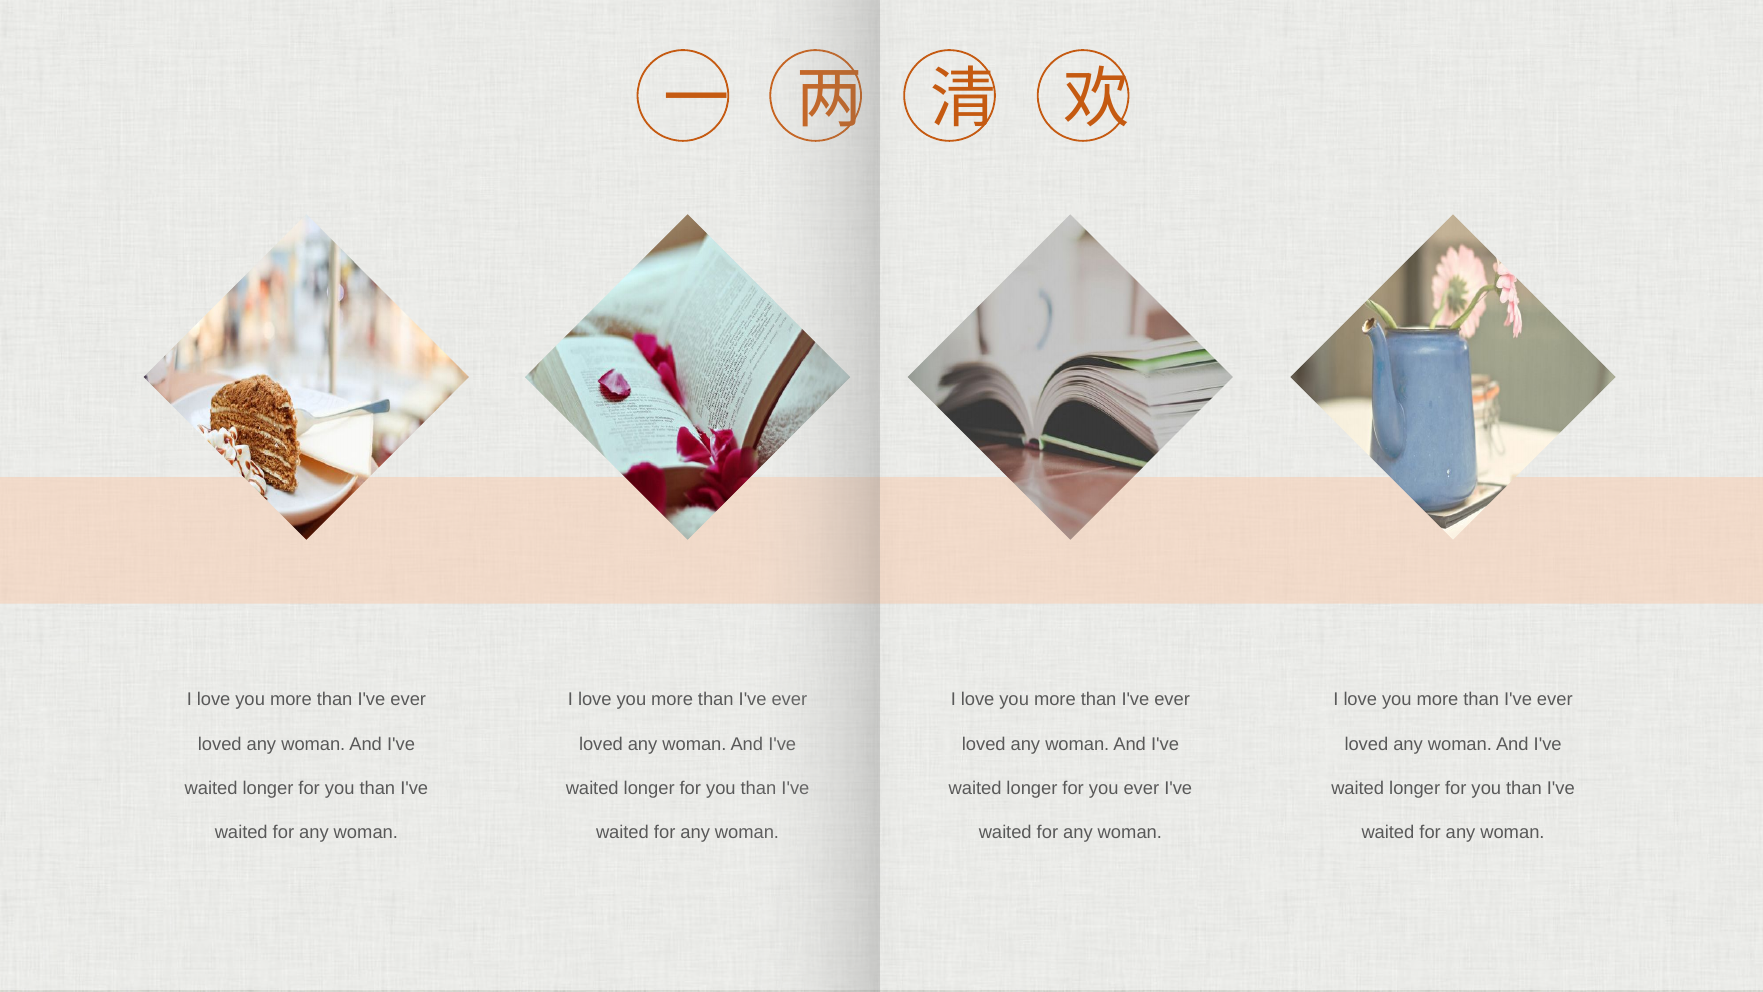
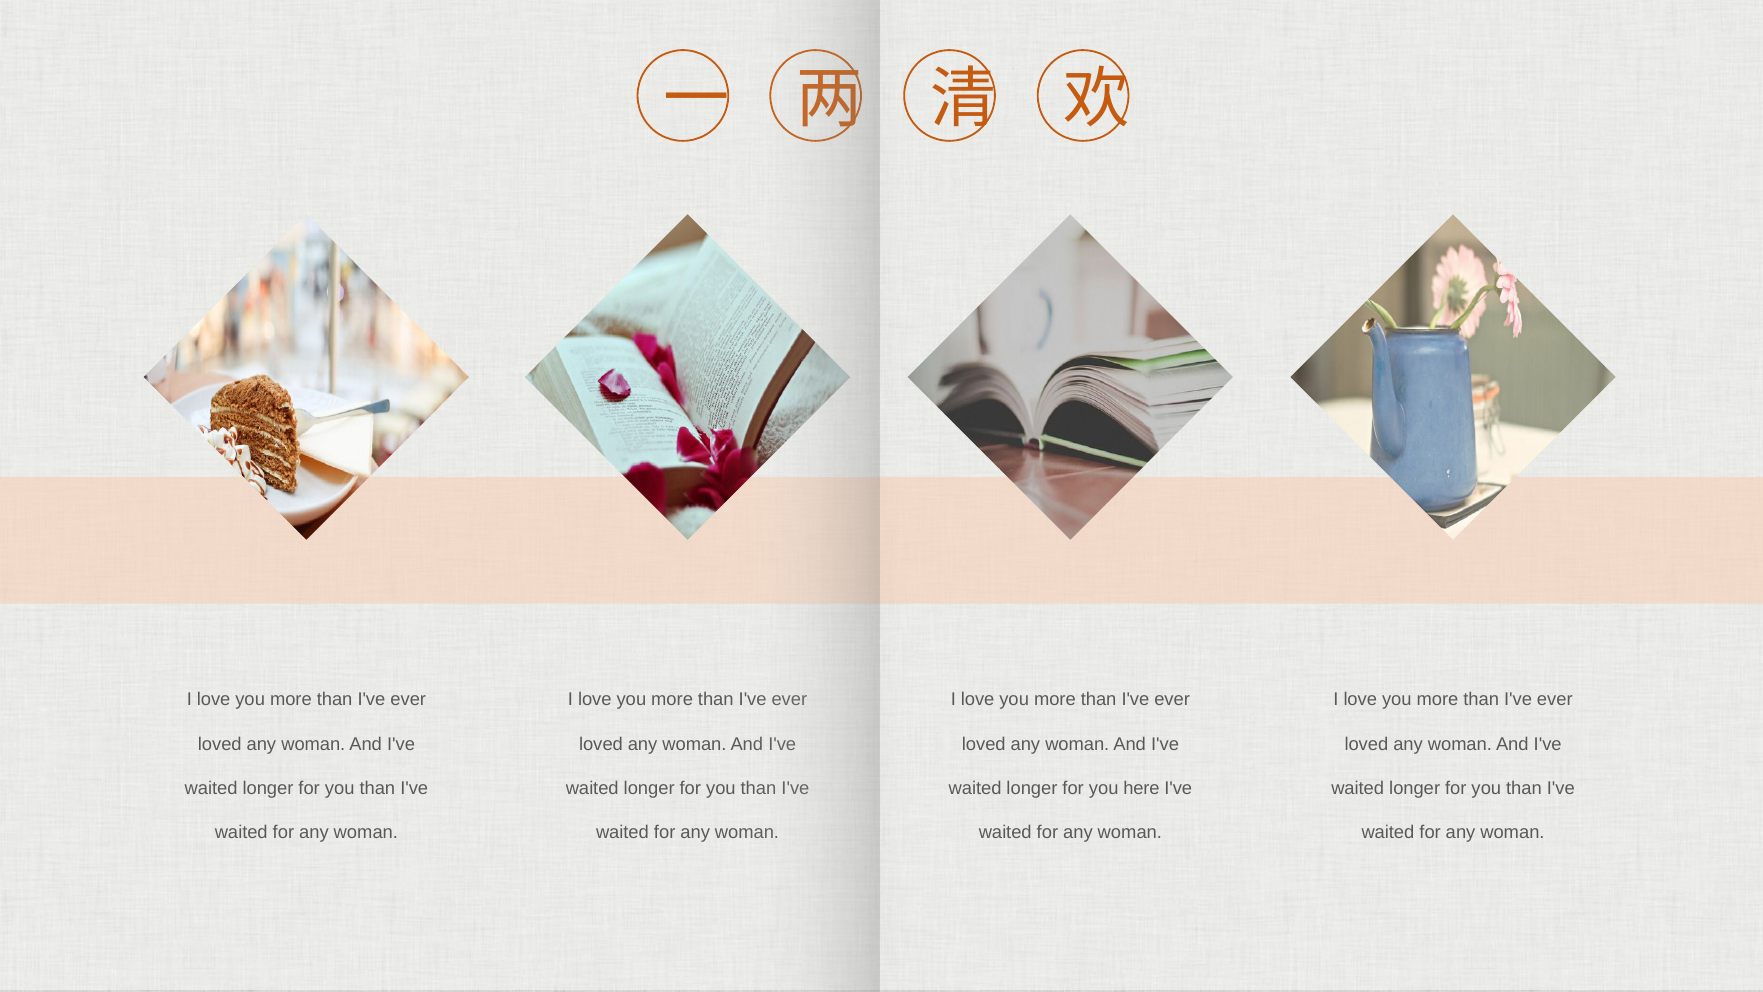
you ever: ever -> here (1141, 788)
